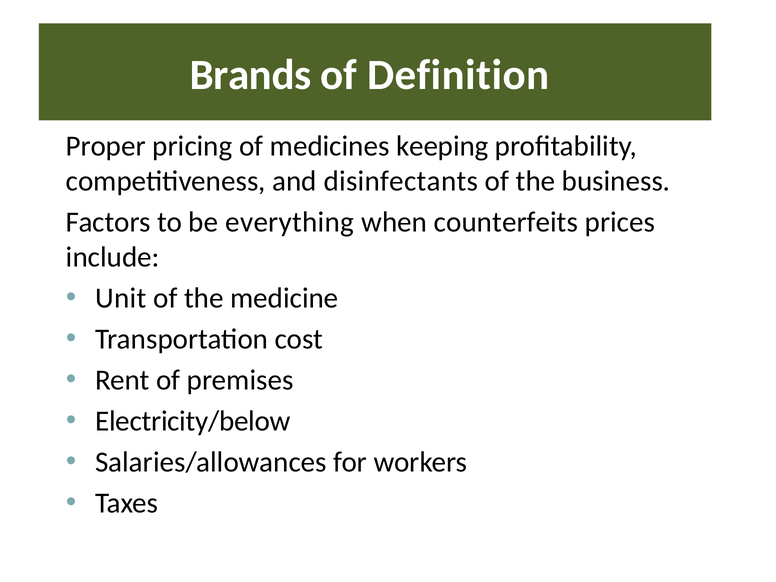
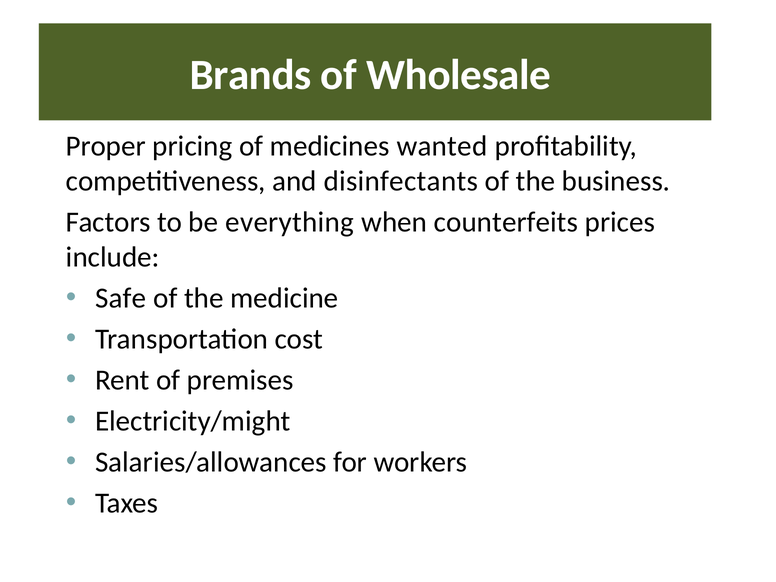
Definition: Definition -> Wholesale (459, 75)
keeping: keeping -> wanted (442, 146)
Unit: Unit -> Safe (121, 298)
Electricity/below: Electricity/below -> Electricity/might (193, 421)
